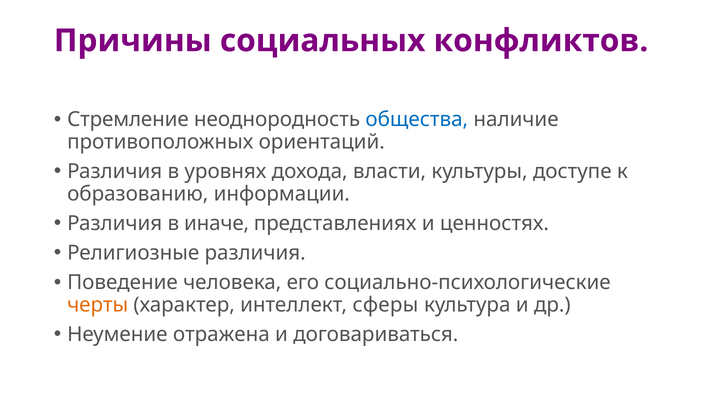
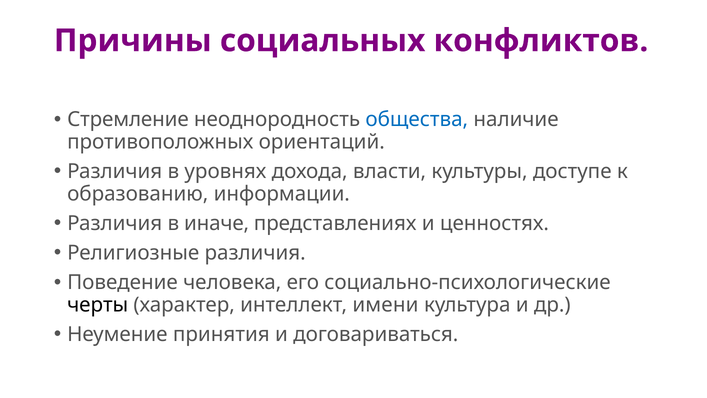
черты colour: orange -> black (98, 305)
сферы: сферы -> имени (385, 305)
отражена: отражена -> принятия (221, 334)
